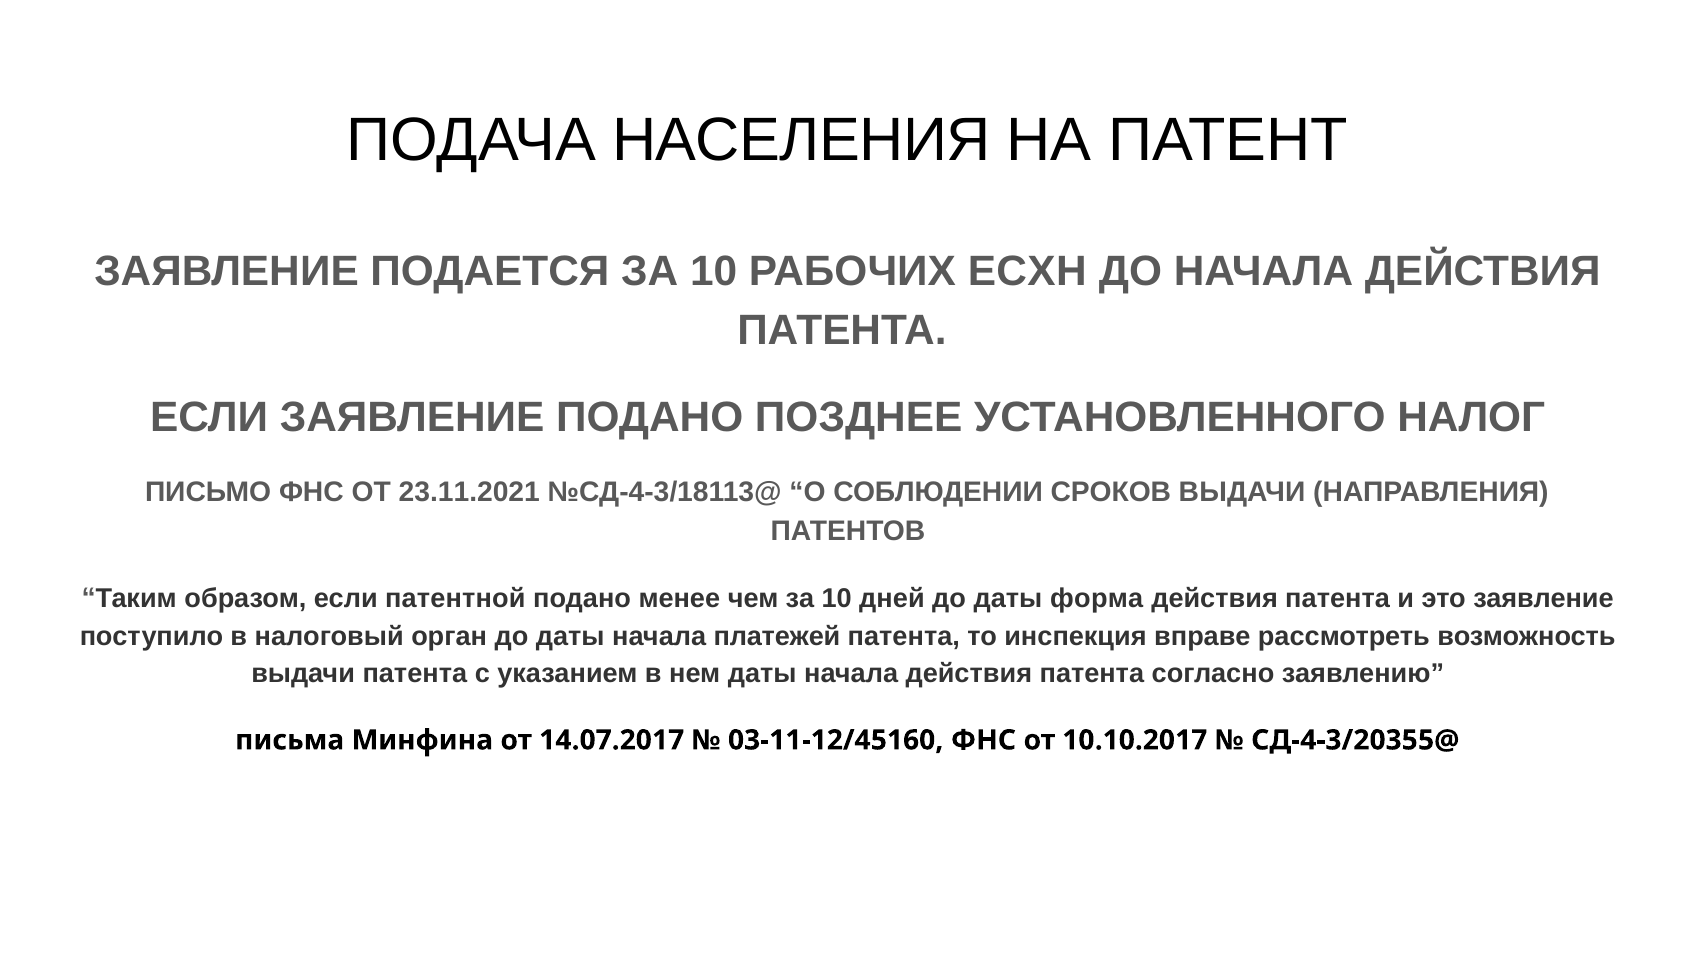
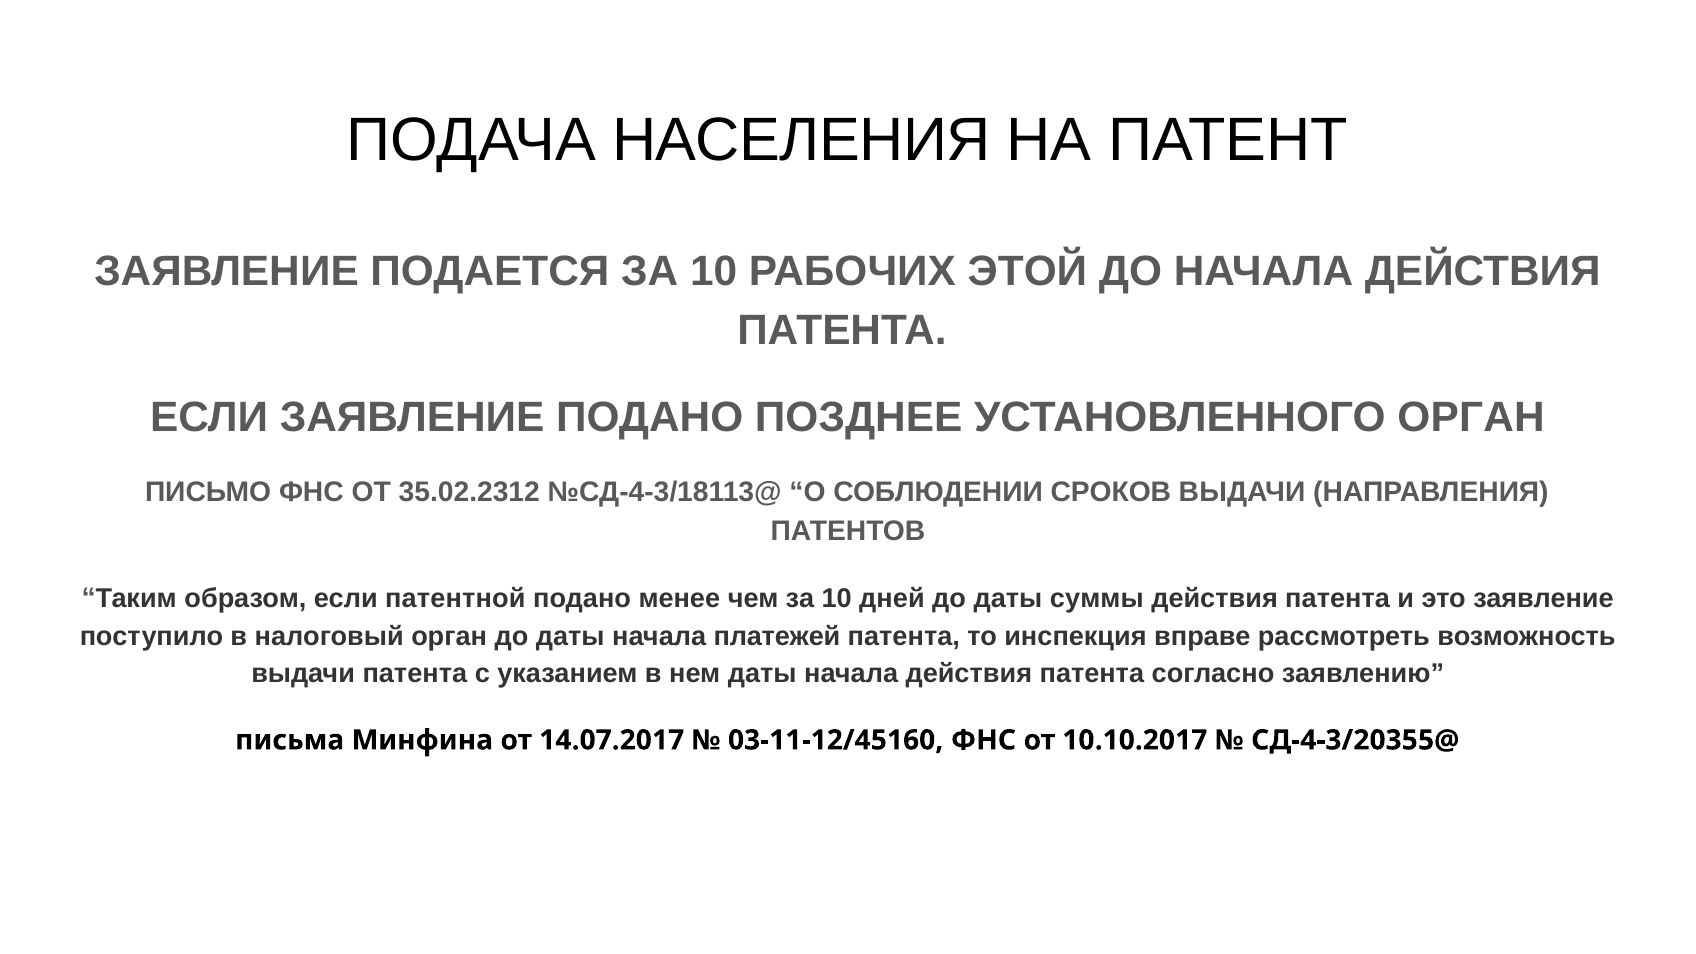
ЕСХН: ЕСХН -> ЭТОЙ (1027, 272)
УСТАНОВЛЕННОГО НАЛОГ: НАЛОГ -> ОРГАН (1471, 417)
23.11.2021: 23.11.2021 -> 35.02.2312 (469, 492)
форма: форма -> суммы (1097, 599)
